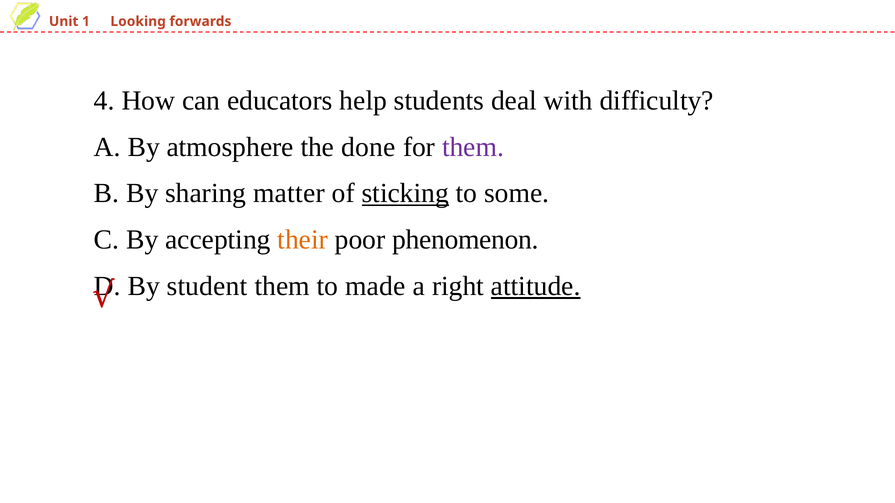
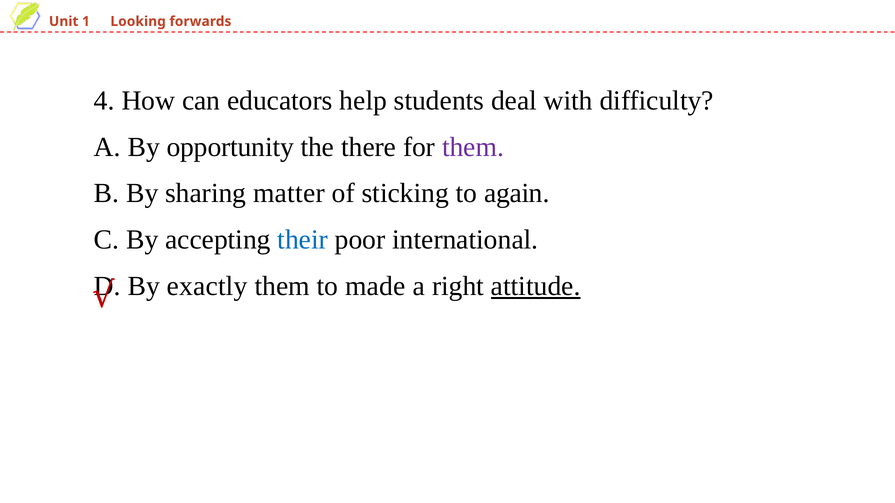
atmosphere: atmosphere -> opportunity (230, 147)
done: done -> there (369, 147)
sticking underline: present -> none (405, 193)
some: some -> again (517, 193)
their colour: orange -> blue (303, 240)
phenomenon: phenomenon -> international (465, 240)
student: student -> exactly (207, 286)
